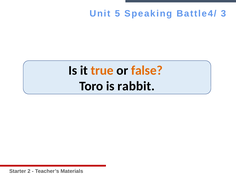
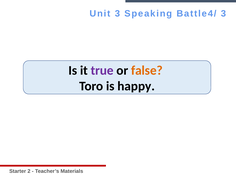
Unit 5: 5 -> 3 (117, 14)
true colour: orange -> purple (102, 70)
rabbit: rabbit -> happy (136, 86)
